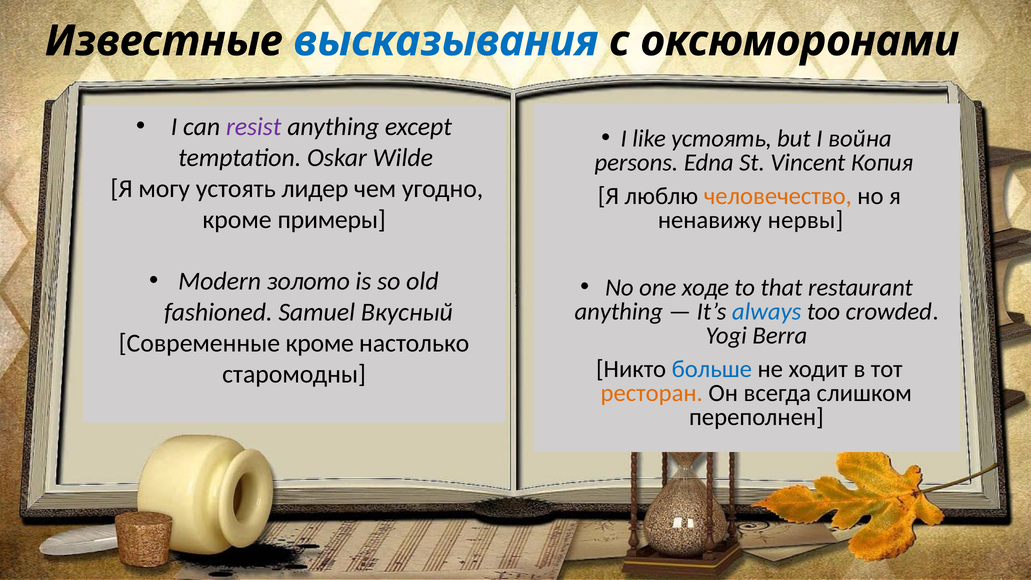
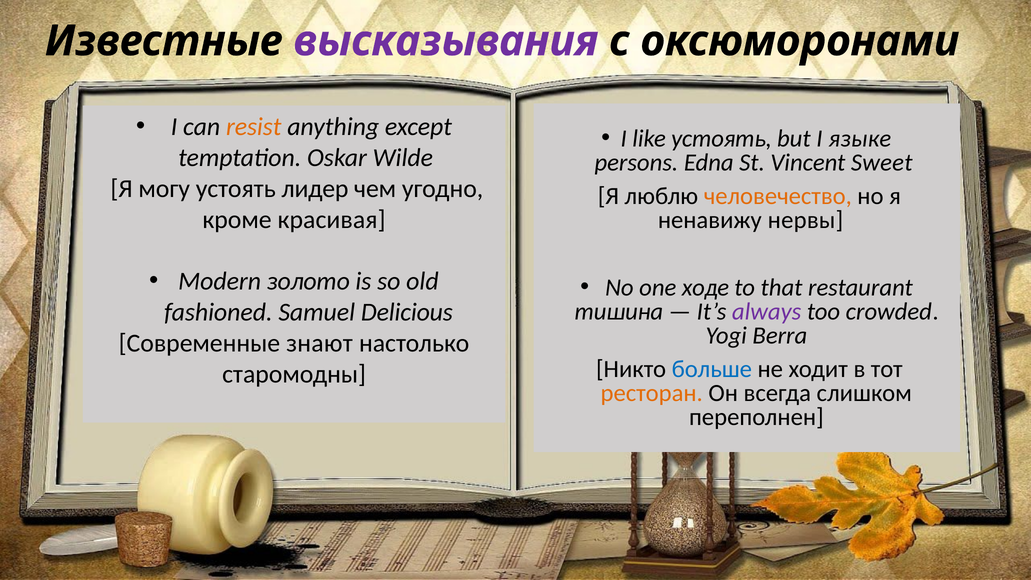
высказывания colour: blue -> purple (446, 41)
resist colour: purple -> orange (254, 127)
война: война -> языке (860, 138)
Копия: Копия -> Sweet (882, 162)
примеры: примеры -> красивая (332, 219)
anything: anything -> тишина (619, 311)
always colour: blue -> purple (767, 311)
Вкусный: Вкусный -> Delicious (407, 312)
Современные кроме: кроме -> знают (319, 343)
